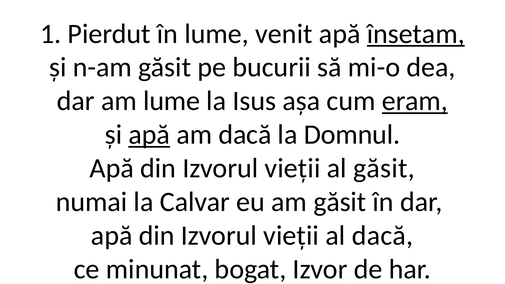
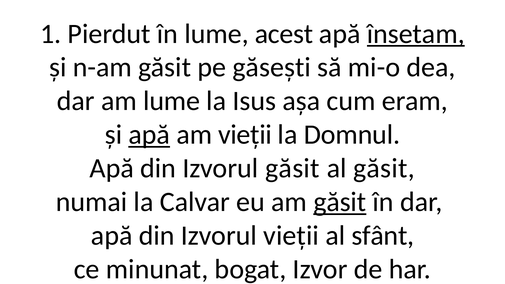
venit: venit -> acest (284, 34)
bucurii: bucurii -> găsești (272, 67)
eram underline: present -> none (415, 101)
am dacă: dacă -> vieții (245, 135)
vieții: vieții -> găsit (292, 168)
găsit underline: none -> present (340, 202)
al dacă: dacă -> sfânt (383, 236)
